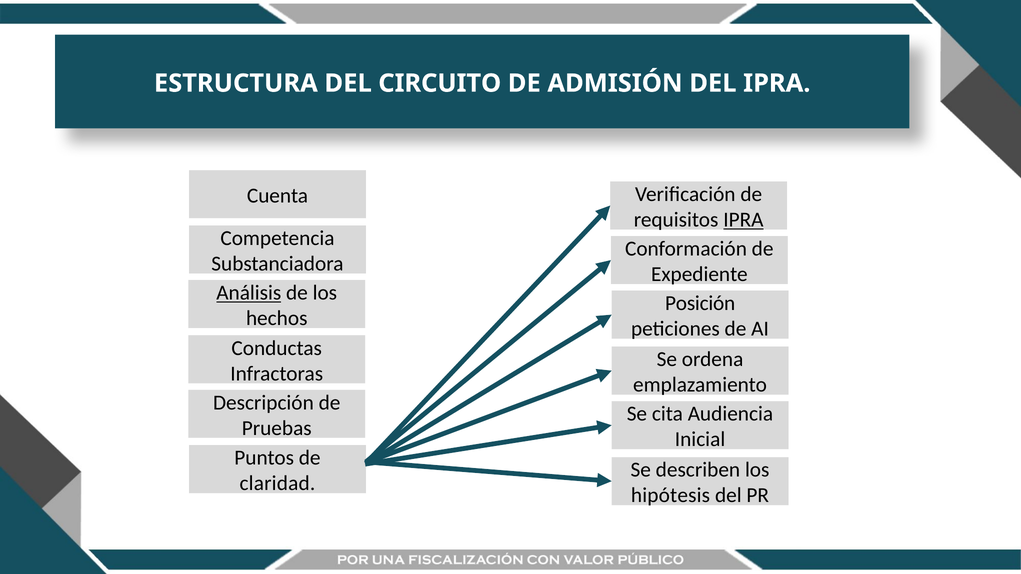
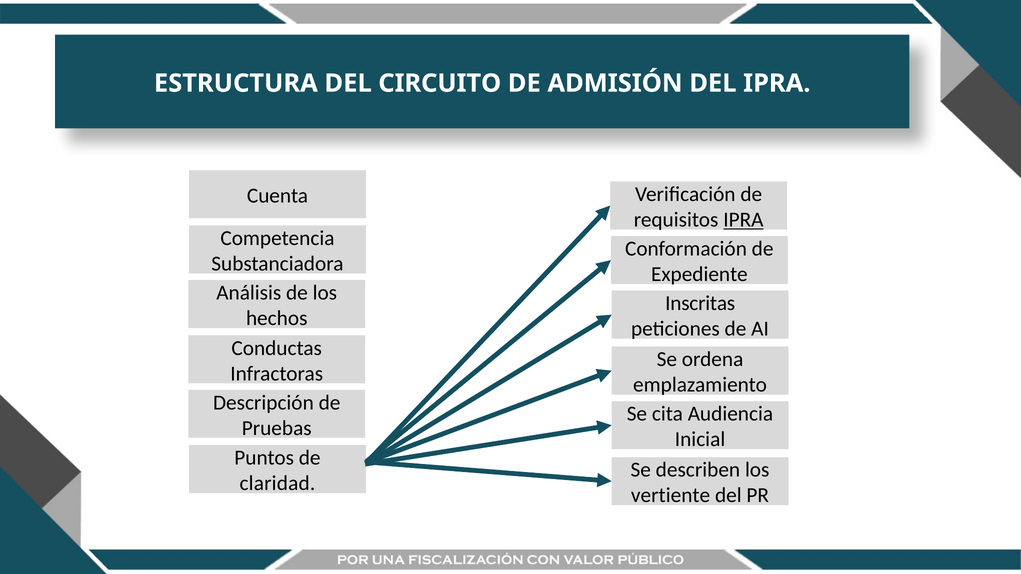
Análisis underline: present -> none (249, 293)
Posición: Posición -> Inscritas (700, 304)
hipótesis: hipótesis -> vertiente (671, 496)
